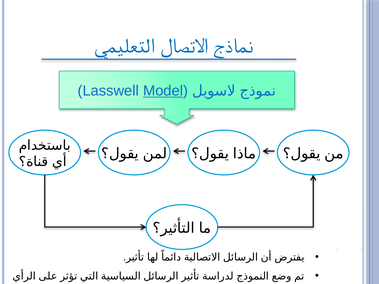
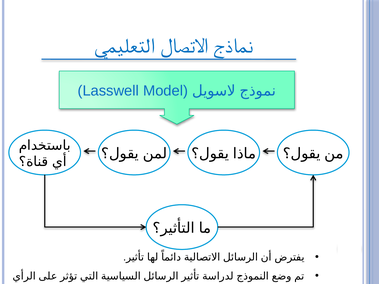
Model underline: present -> none (163, 91)
